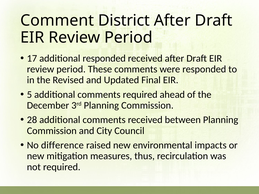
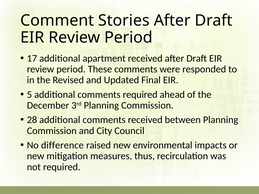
District: District -> Stories (124, 20)
additional responded: responded -> apartment (104, 58)
